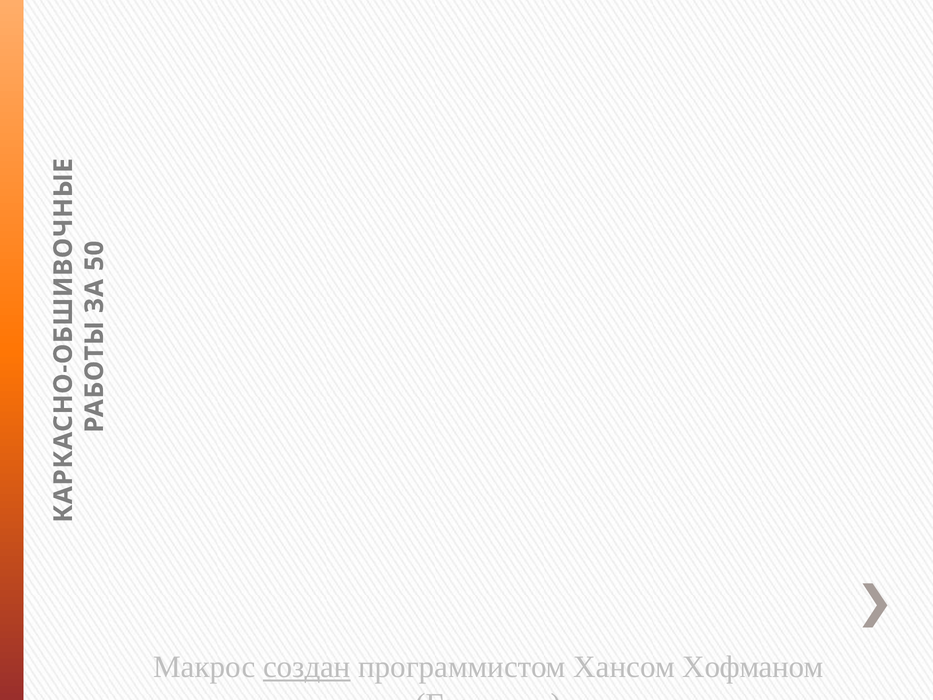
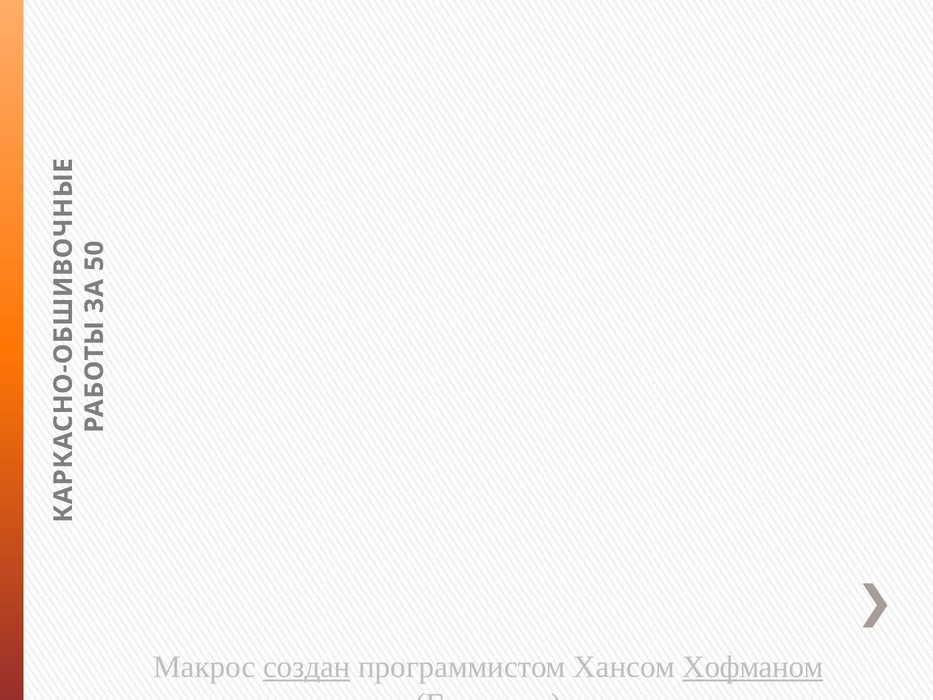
Хофманом underline: none -> present (753, 667)
